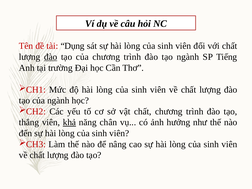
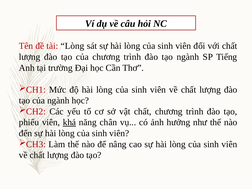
tài Dụng: Dụng -> Lòng (72, 46)
đào underline: present -> none (51, 57)
thắng: thắng -> phiếu (29, 122)
